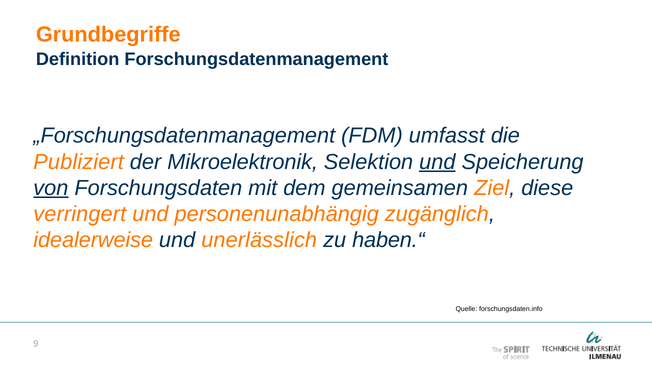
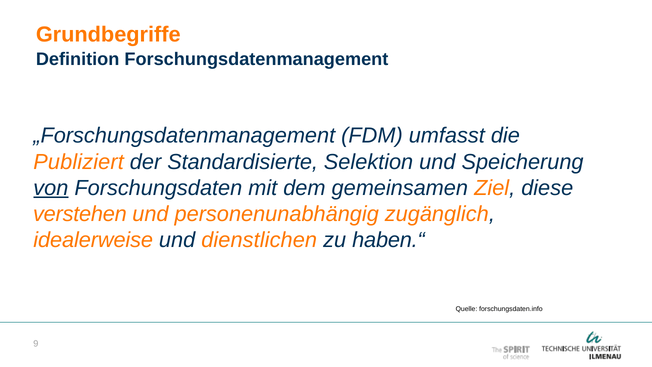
Mikroelektronik: Mikroelektronik -> Standardisierte (243, 162)
und underline: present -> none (437, 162)
verringert: verringert -> verstehen (80, 214)
unerlässlich: unerlässlich -> dienstlichen (259, 240)
